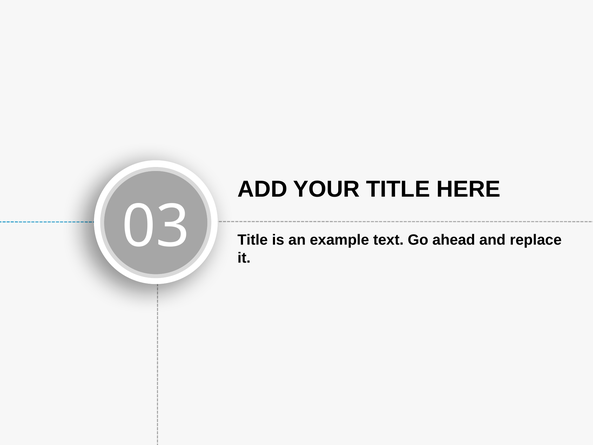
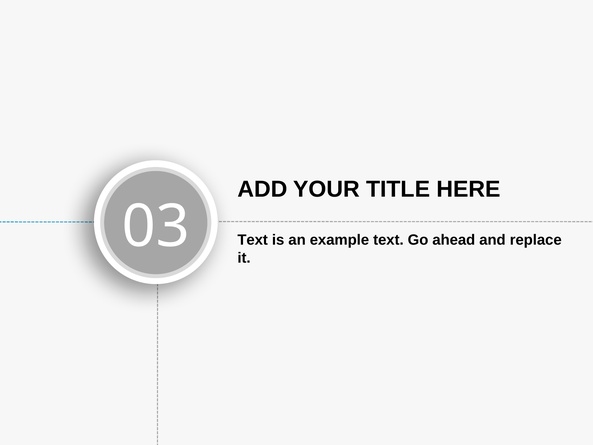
Title: Title -> Text (253, 240)
